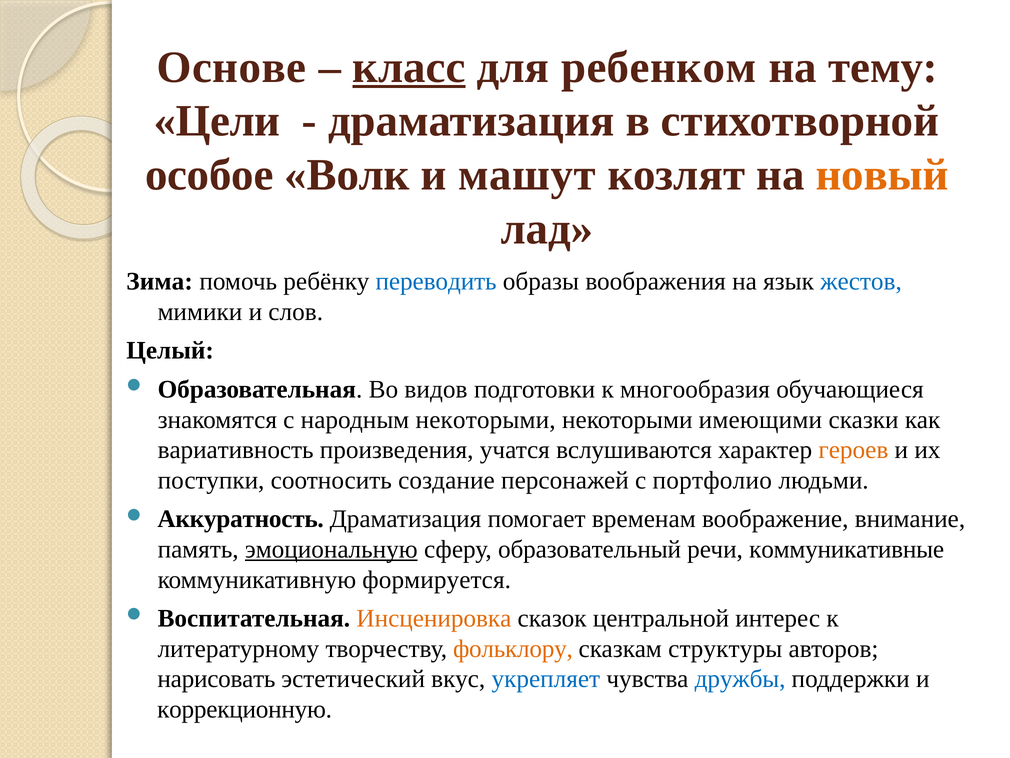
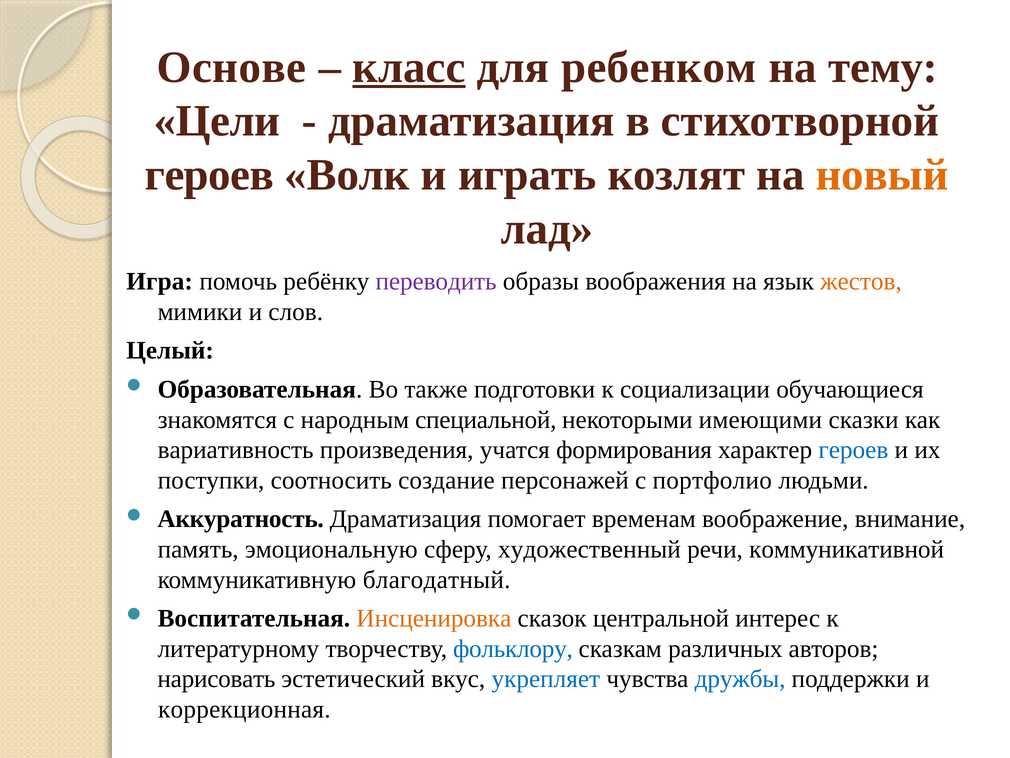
особое: особое -> героев (209, 175)
машут: машут -> играть (527, 175)
Зима: Зима -> Игра (160, 281)
переводить colour: blue -> purple (436, 281)
жестов colour: blue -> orange (861, 281)
видов: видов -> также (436, 389)
многообразия: многообразия -> социализации (695, 389)
народным некоторыми: некоторыми -> специальной (486, 419)
вслушиваются: вслушиваются -> формирования (634, 450)
героев colour: orange -> blue (853, 450)
эмоциональную underline: present -> none (331, 549)
образовательный: образовательный -> художественный (589, 549)
коммуникативные: коммуникативные -> коммуникативной (847, 549)
формируется: формируется -> благодатный (437, 579)
фольклору colour: orange -> blue (513, 648)
структуры: структуры -> различных (725, 648)
коррекционную: коррекционную -> коррекционная (244, 709)
